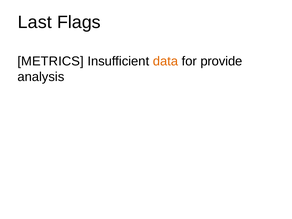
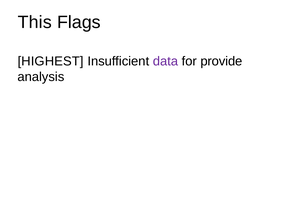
Last: Last -> This (35, 22)
METRICS: METRICS -> HIGHEST (51, 61)
data colour: orange -> purple (165, 61)
